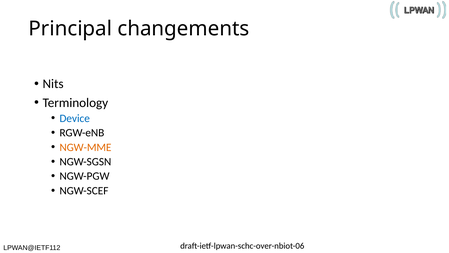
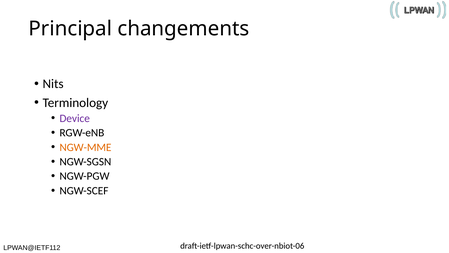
Device colour: blue -> purple (75, 118)
